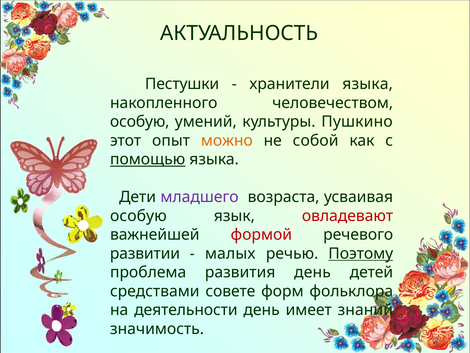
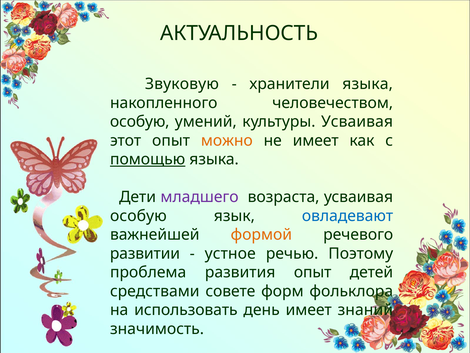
Пестушки: Пестушки -> Звуковую (182, 84)
культуры Пушкино: Пушкино -> Усваивая (357, 122)
не собой: собой -> имеет (316, 140)
овладевают colour: red -> blue (348, 216)
формой colour: red -> orange (261, 234)
малых: малых -> устное (230, 253)
Поэтому underline: present -> none (361, 253)
развития день: день -> опыт (313, 272)
деятельности: деятельности -> использовать (186, 310)
